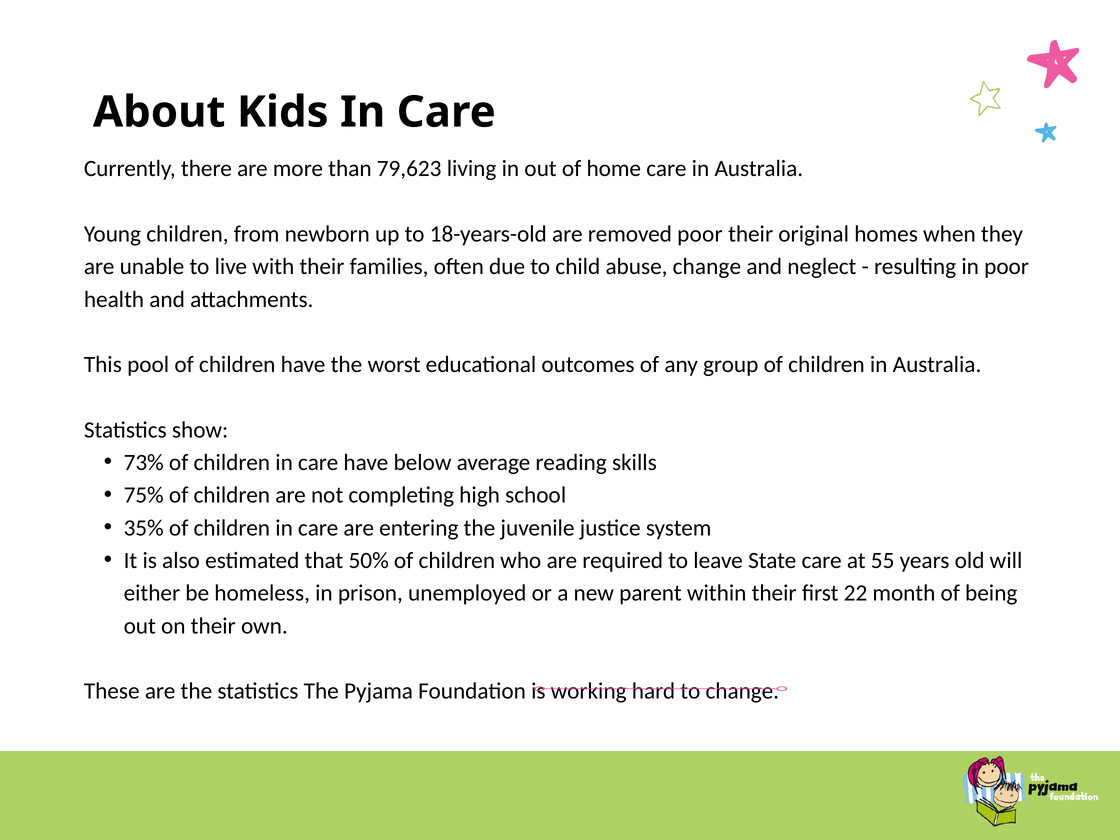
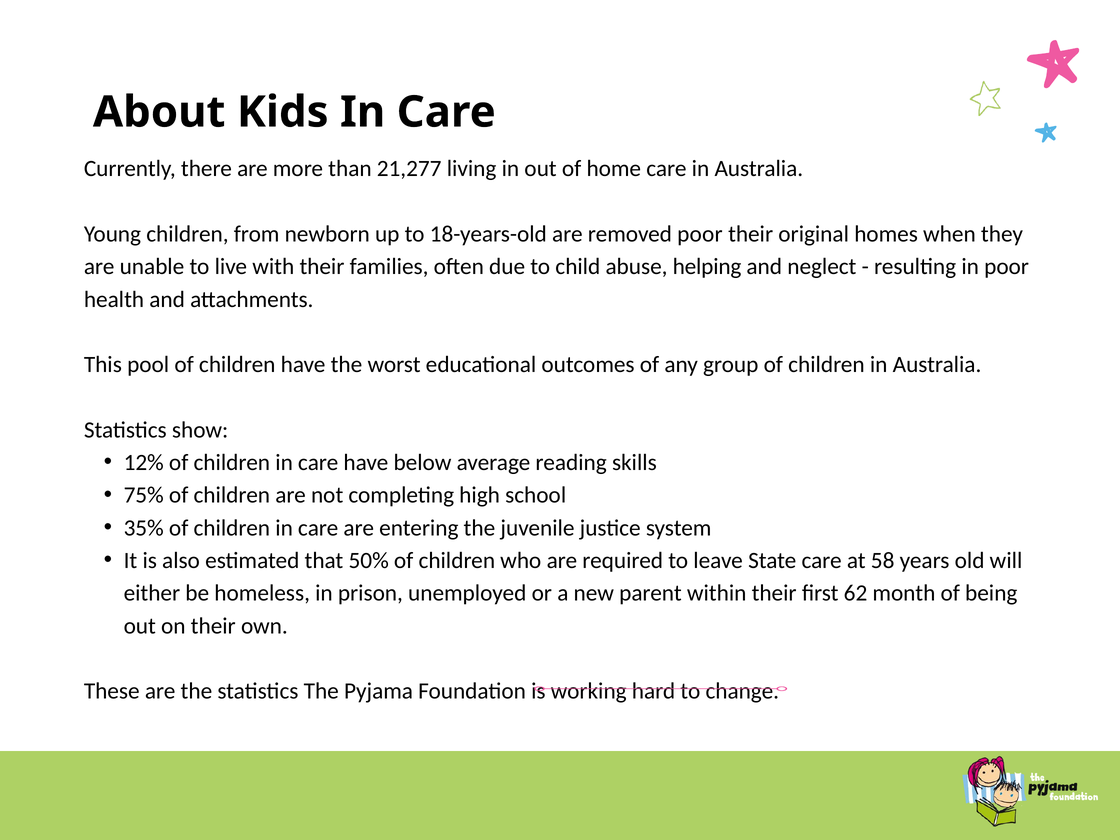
79,623: 79,623 -> 21,277 (409, 169)
abuse change: change -> helping (707, 267)
73%: 73% -> 12% (144, 463)
55: 55 -> 58 (883, 561)
22: 22 -> 62 (855, 593)
